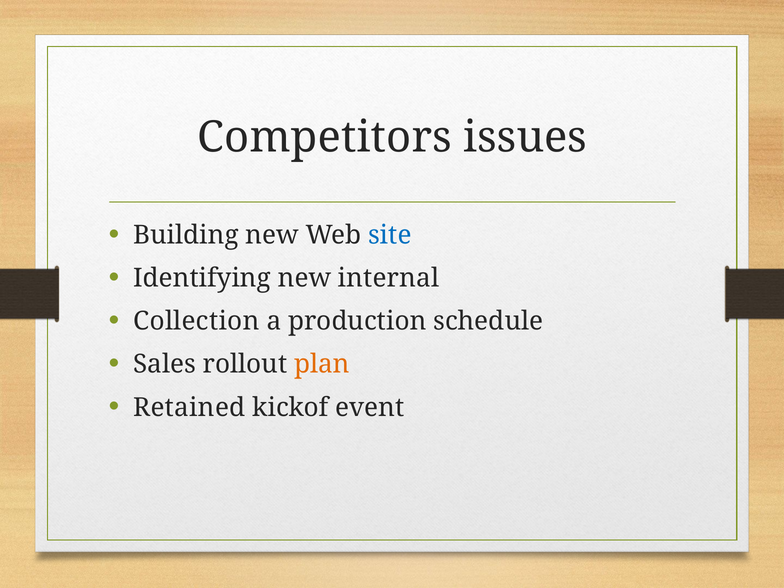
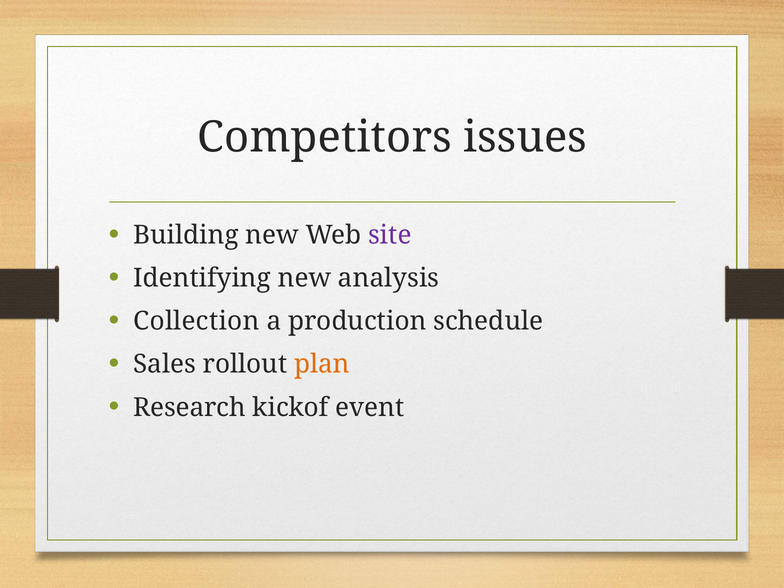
site colour: blue -> purple (390, 235)
internal: internal -> analysis (389, 278)
Retained: Retained -> Research (189, 407)
